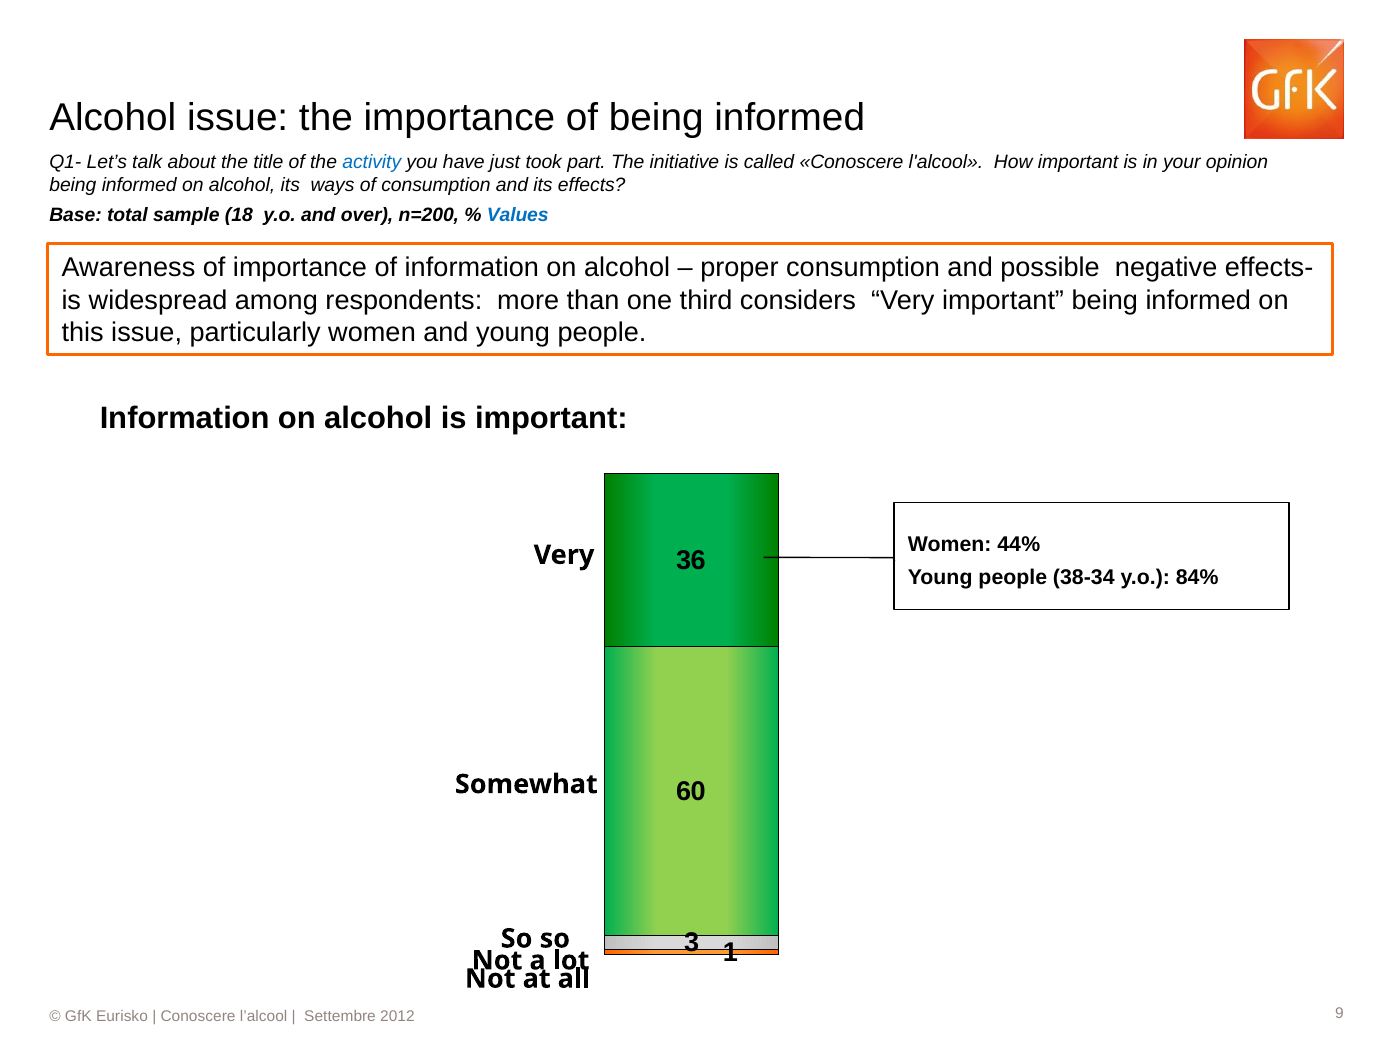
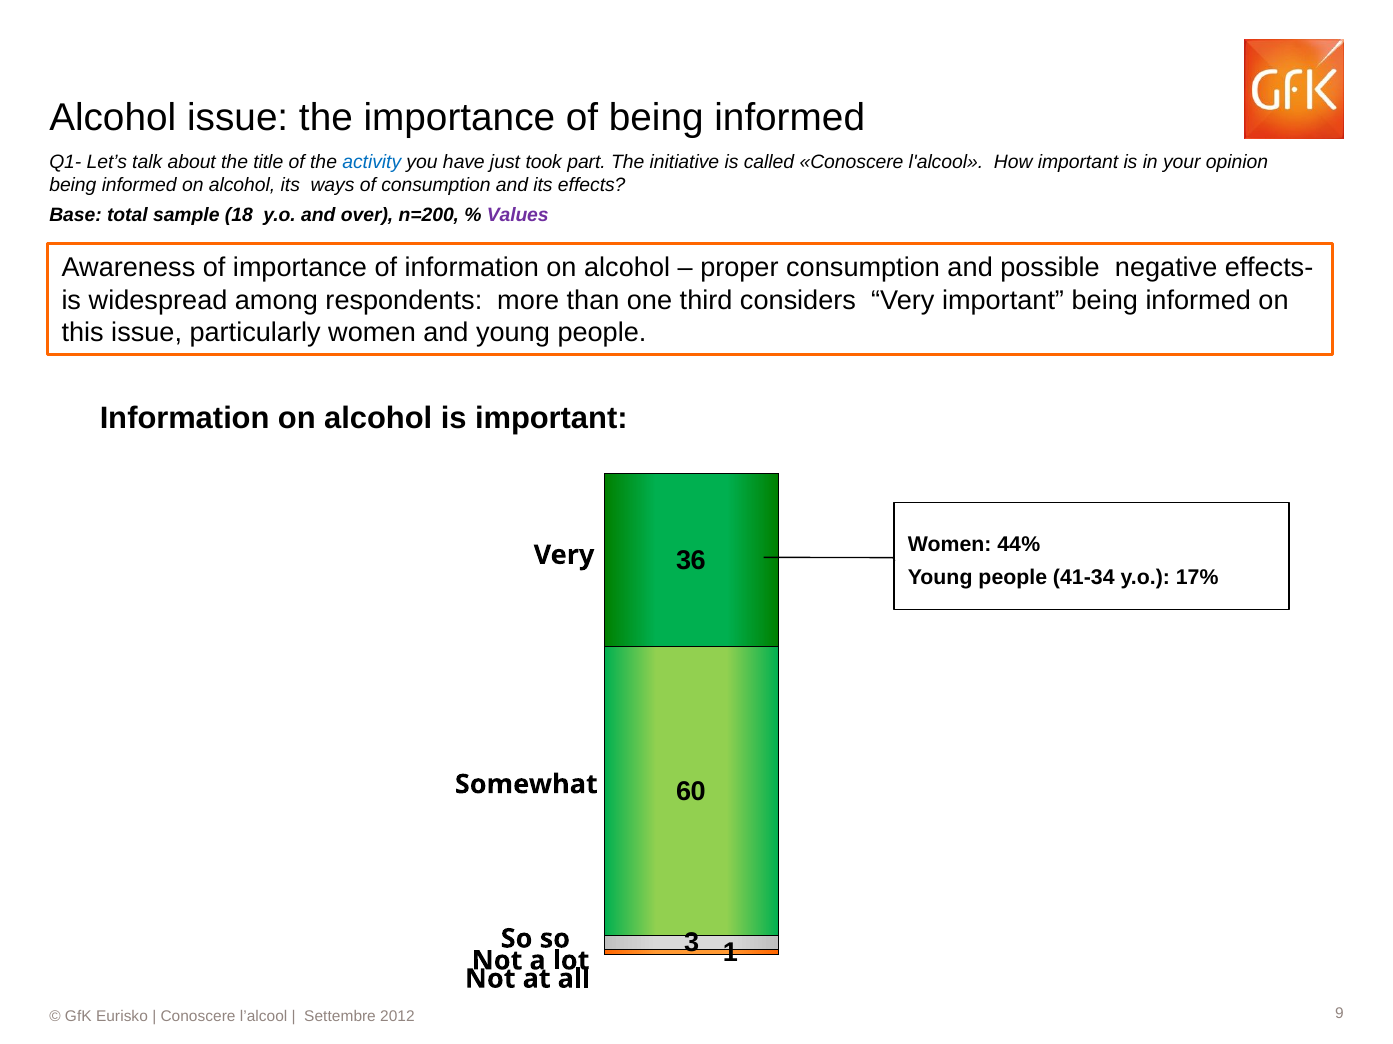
Values colour: blue -> purple (518, 215)
38-34: 38-34 -> 41-34 (1084, 578)
84%: 84% -> 17% (1197, 578)
